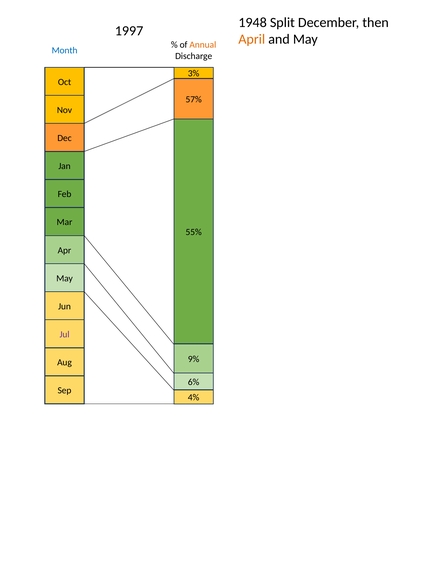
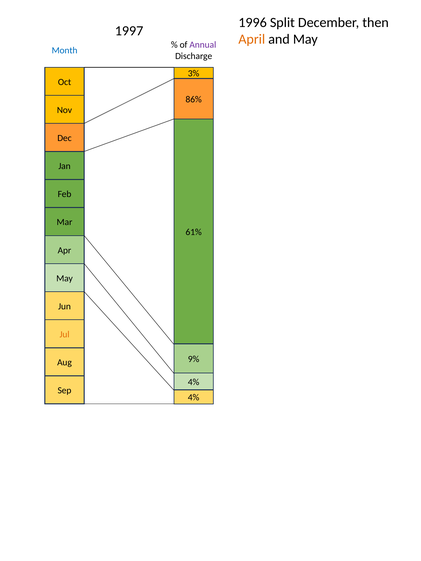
1948: 1948 -> 1996 (253, 22)
Annual colour: orange -> purple (203, 45)
57%: 57% -> 86% (194, 99)
55%: 55% -> 61% (194, 232)
Jul colour: purple -> orange (65, 335)
6%: 6% -> 4% (194, 382)
